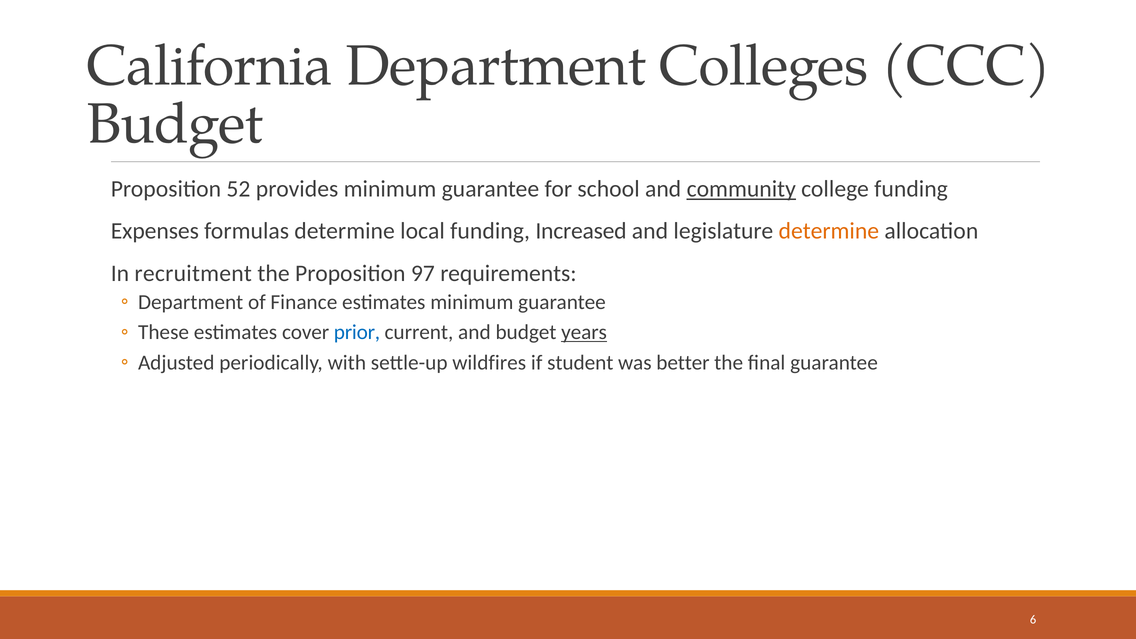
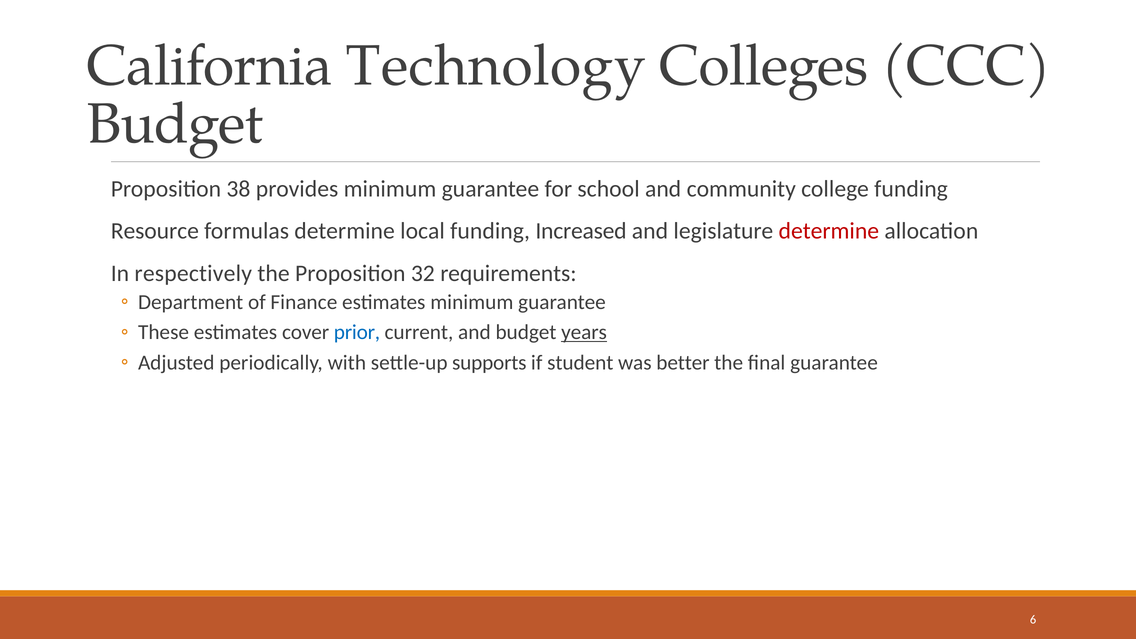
California Department: Department -> Technology (496, 66)
52: 52 -> 38 (238, 189)
community underline: present -> none (741, 189)
Expenses: Expenses -> Resource (155, 231)
determine colour: orange -> red (829, 231)
recruitment: recruitment -> respectively (193, 273)
97: 97 -> 32 (423, 273)
wildfires: wildfires -> supports (489, 363)
